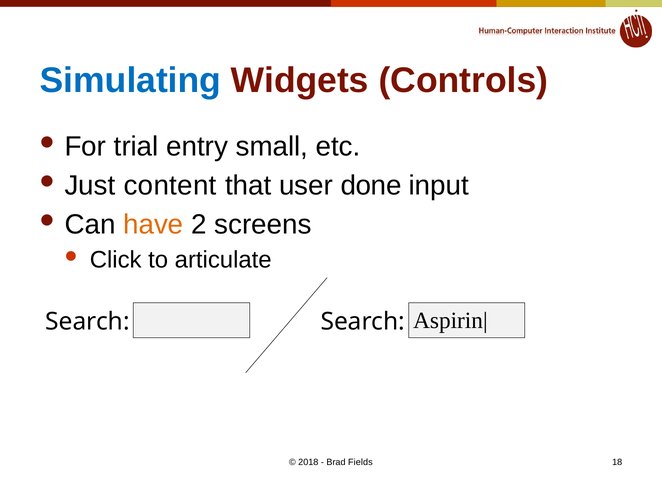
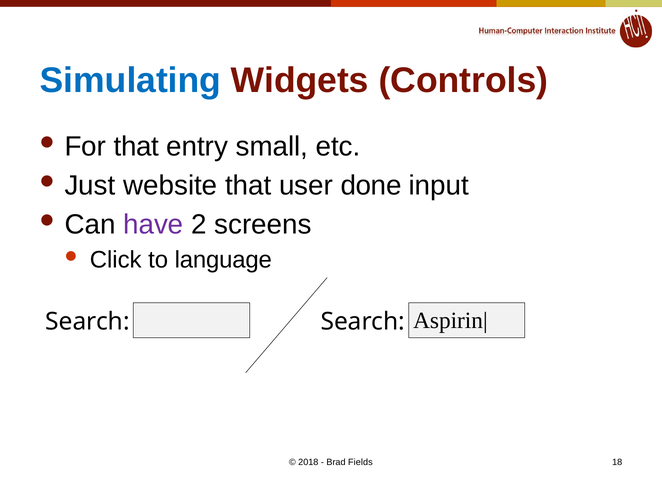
For trial: trial -> that (136, 146)
content: content -> website (170, 185)
have colour: orange -> purple (153, 224)
articulate: articulate -> language (223, 260)
